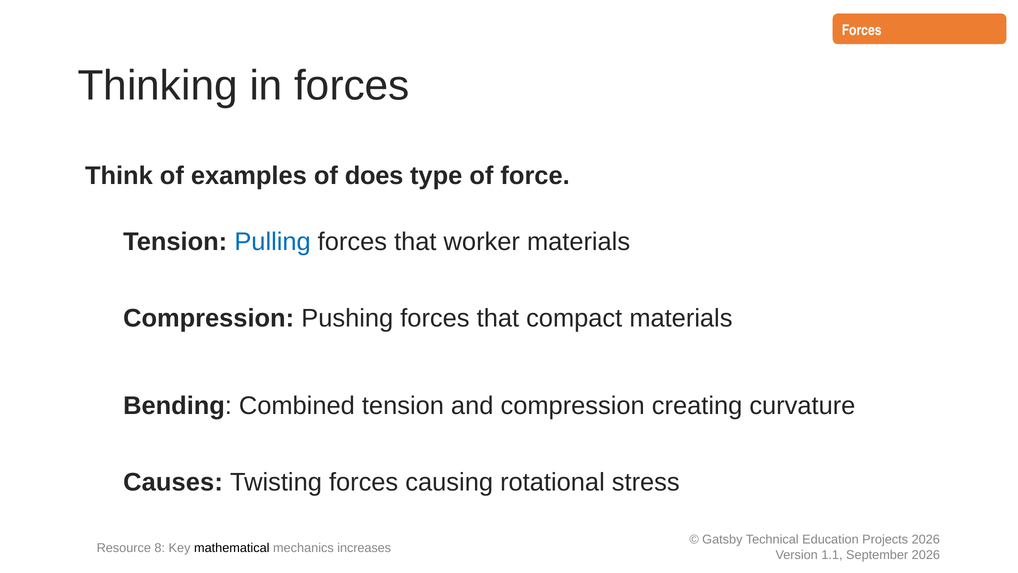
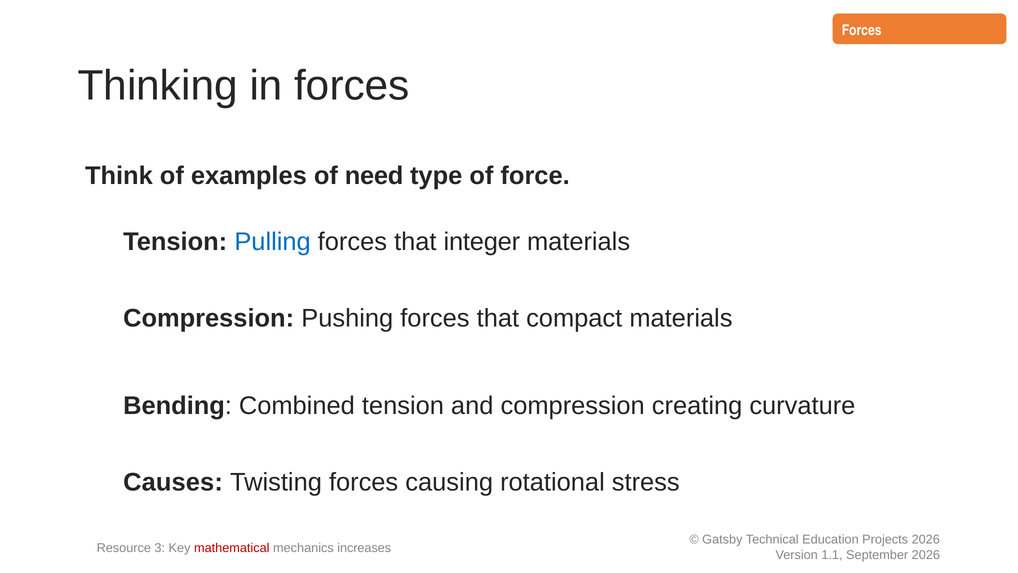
does: does -> need (374, 176)
worker: worker -> integer (482, 242)
8: 8 -> 3 (160, 548)
mathematical colour: black -> red (232, 548)
